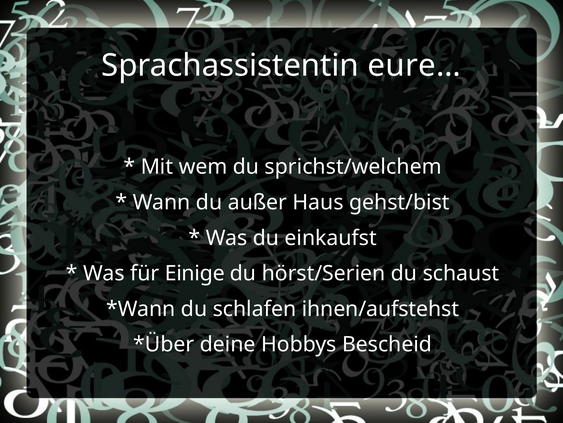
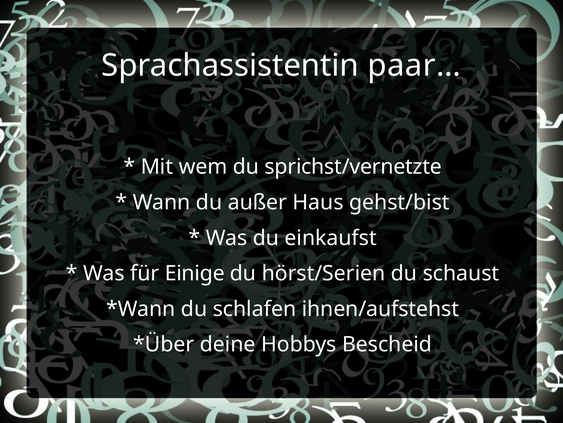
eure…: eure… -> paar… (414, 66)
sprichst/welchem: sprichst/welchem -> sprichst/vernetzte (353, 167)
